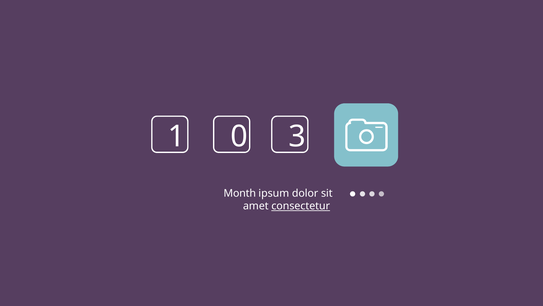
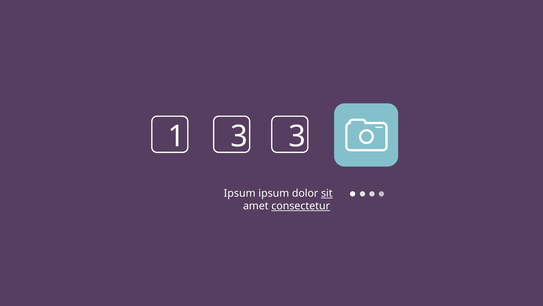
1 0: 0 -> 3 (239, 136)
Month: Month -> Ipsum (240, 193)
sit underline: none -> present (327, 193)
